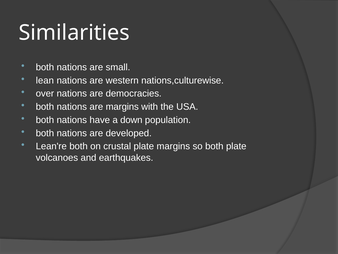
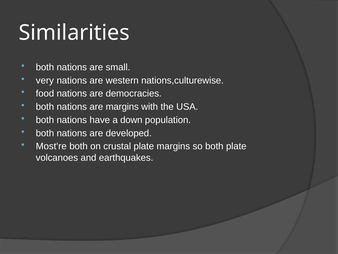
lean: lean -> very (45, 80)
over: over -> food (45, 93)
Lean're: Lean're -> Most're (51, 146)
